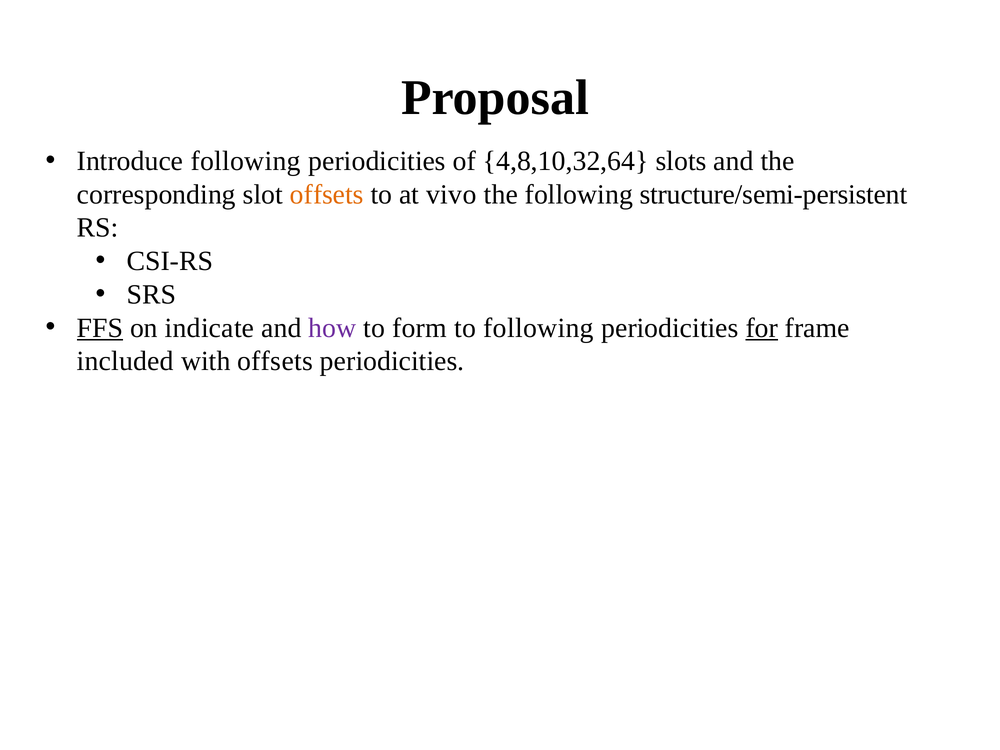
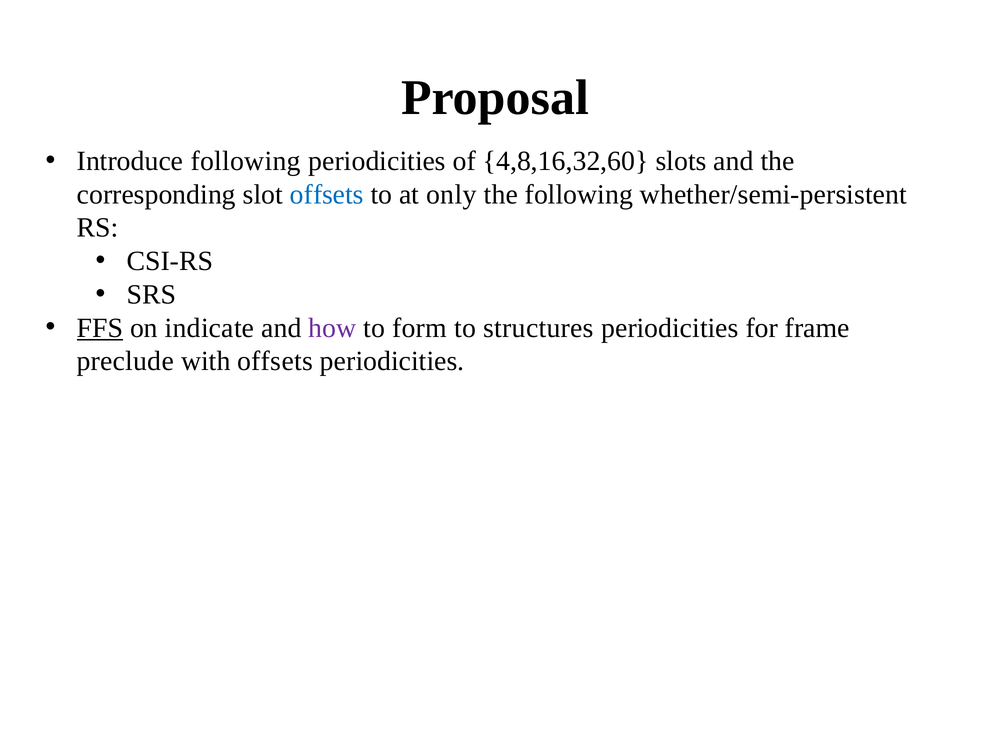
4,8,10,32,64: 4,8,10,32,64 -> 4,8,16,32,60 (566, 161)
offsets colour: orange -> blue (327, 194)
vivo: vivo -> only (451, 194)
structure/semi-persistent: structure/semi-persistent -> whether/semi-persistent (773, 194)
to following: following -> structures (538, 328)
for underline: present -> none (762, 328)
included: included -> preclude (125, 361)
